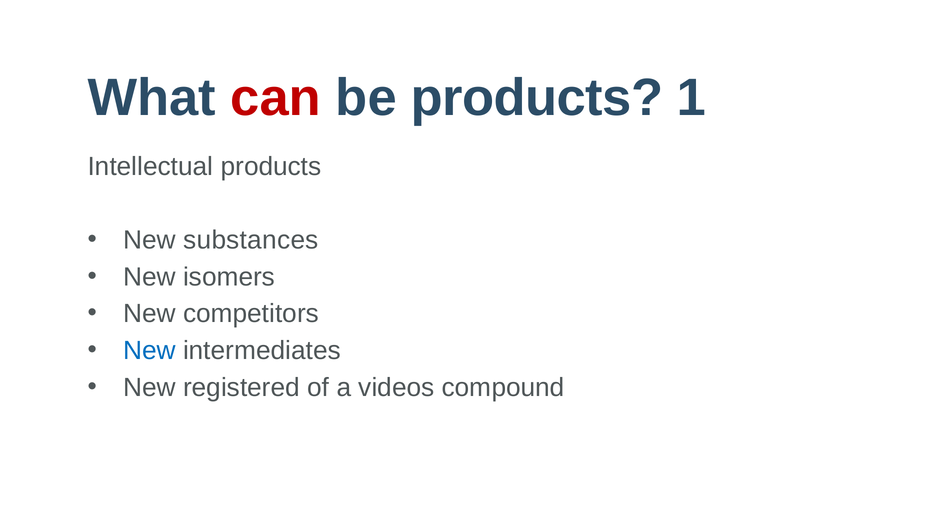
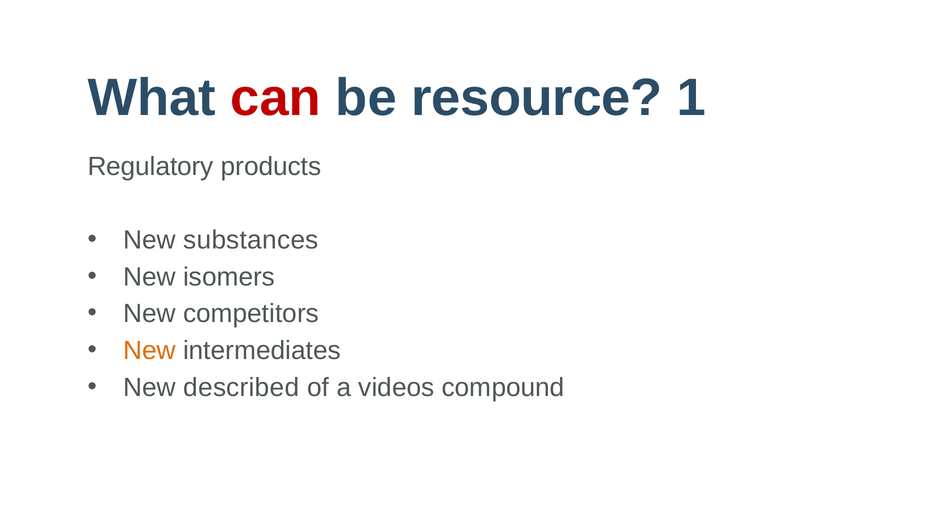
be products: products -> resource (537, 98)
Intellectual: Intellectual -> Regulatory (151, 167)
New colour: blue -> orange (149, 351)
registered: registered -> described (241, 387)
